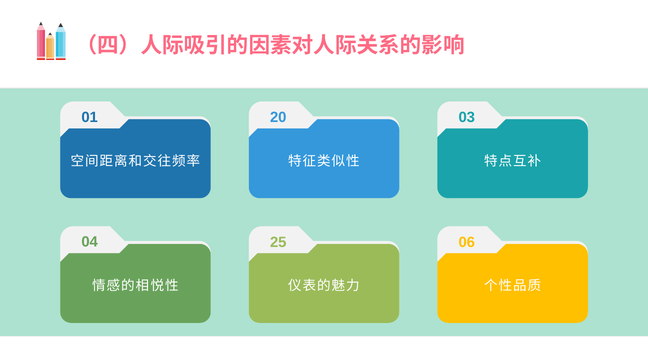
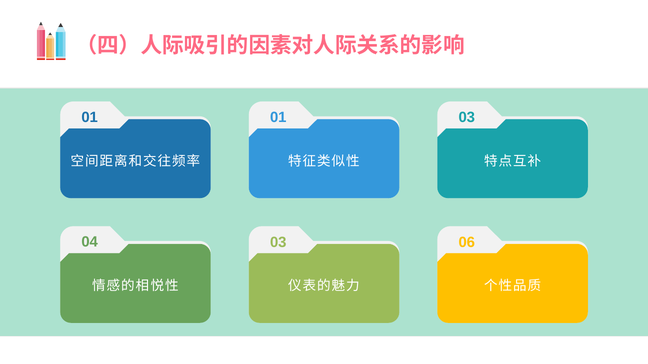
01 20: 20 -> 01 (278, 117)
04 25: 25 -> 03 (278, 243)
